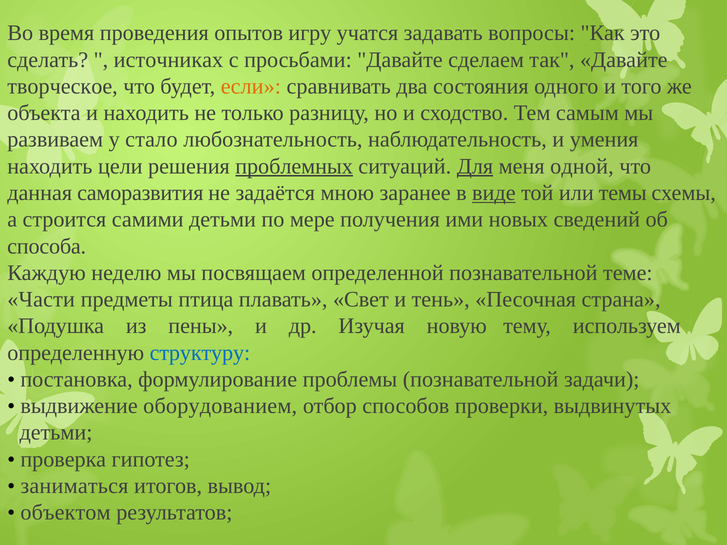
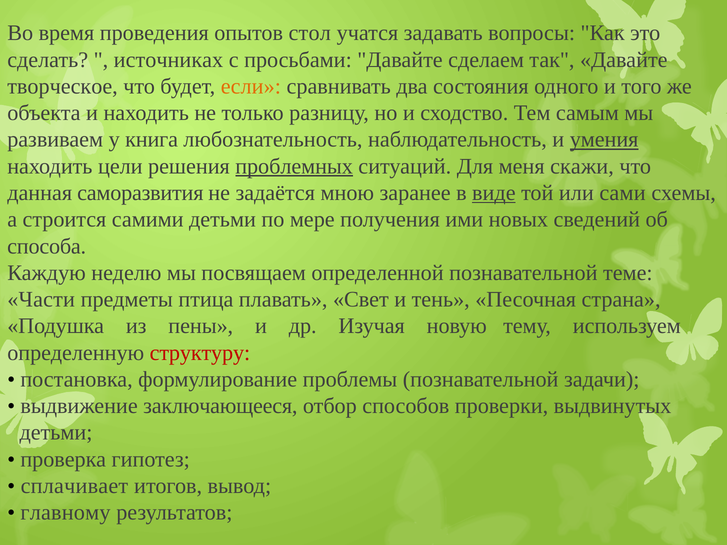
игру: игру -> стол (310, 33)
стало: стало -> книга (152, 140)
умения underline: none -> present (604, 140)
Для underline: present -> none (475, 166)
одной: одной -> скажи (582, 166)
темы: темы -> сами (623, 193)
структуру colour: blue -> red (200, 353)
оборудованием: оборудованием -> заключающееся (220, 406)
заниматься: заниматься -> сплачивает (74, 486)
объектом: объектом -> главному (65, 513)
